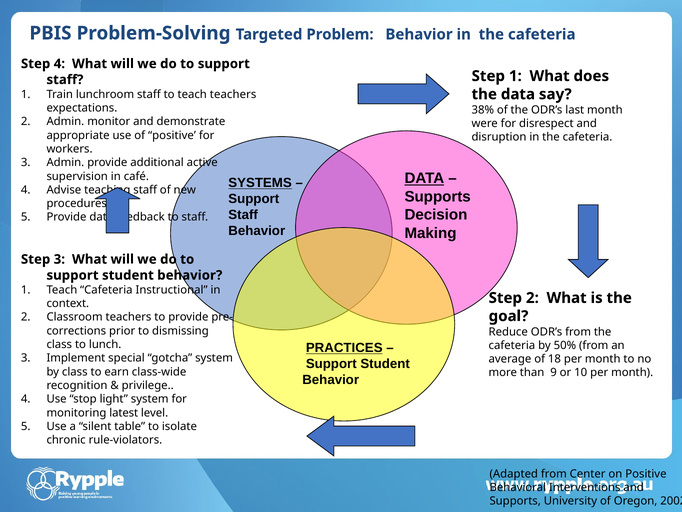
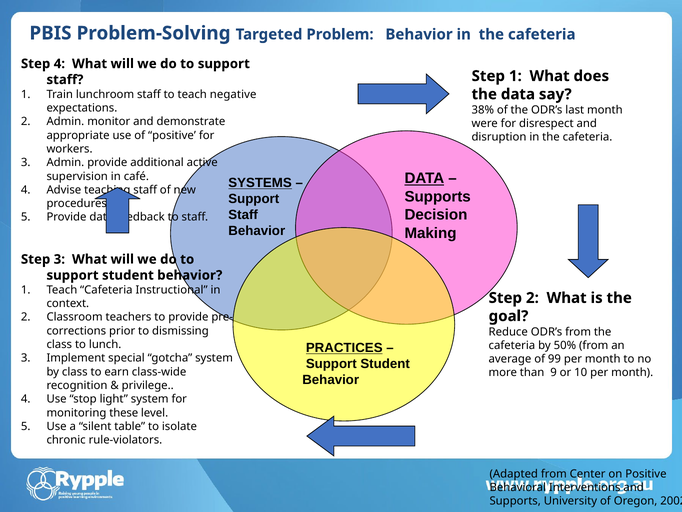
teach teachers: teachers -> negative (233, 94)
18: 18 -> 99 (554, 359)
latest: latest -> these (124, 412)
